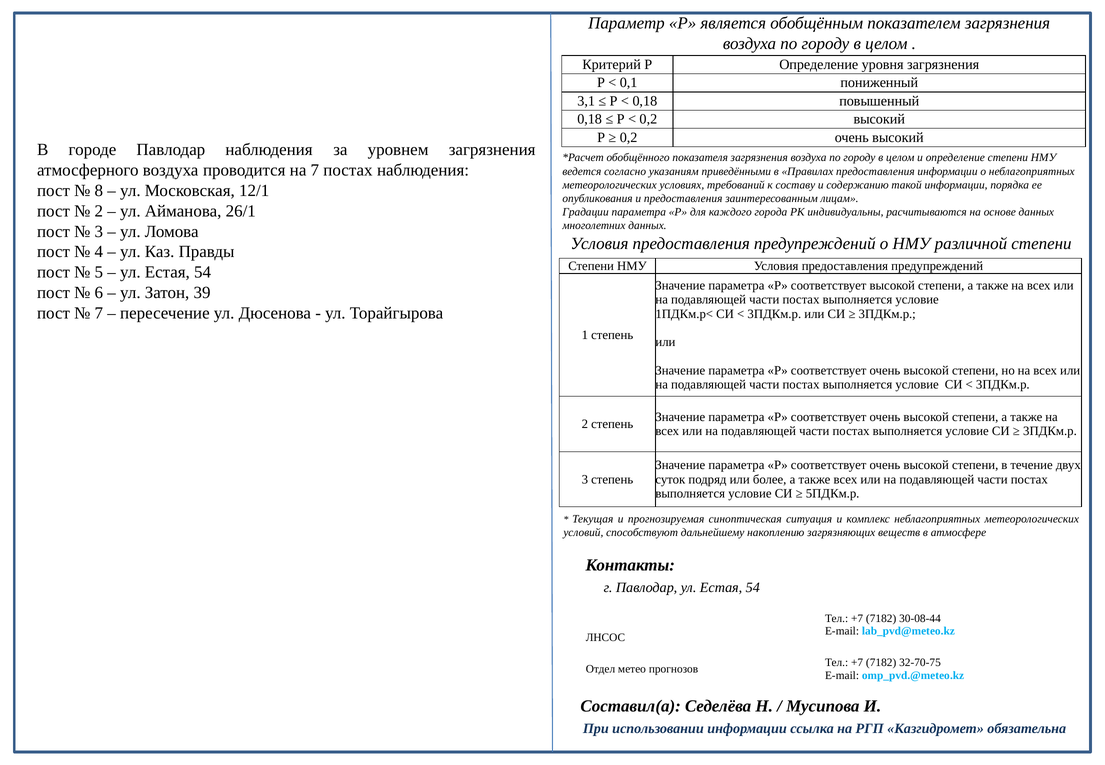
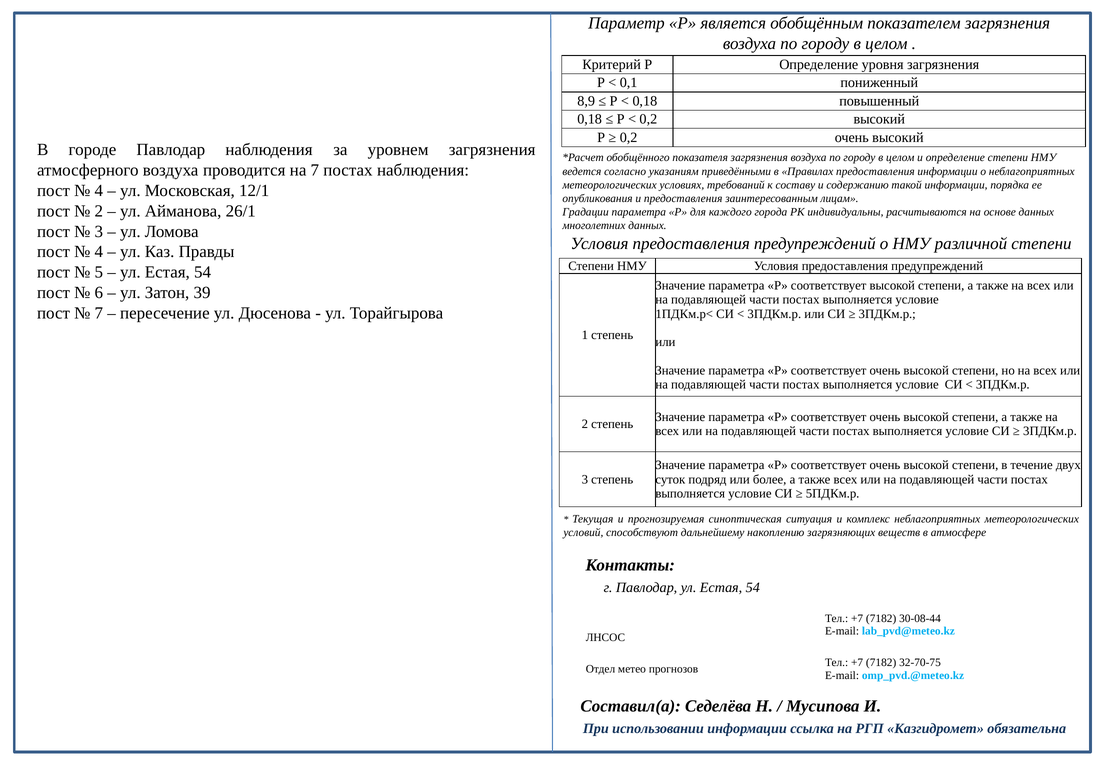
3,1: 3,1 -> 8,9 (586, 101)
8: 8 -> 4 (99, 191)
